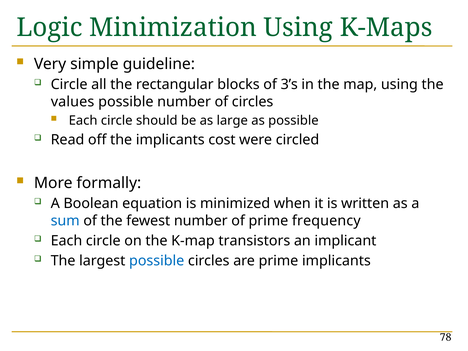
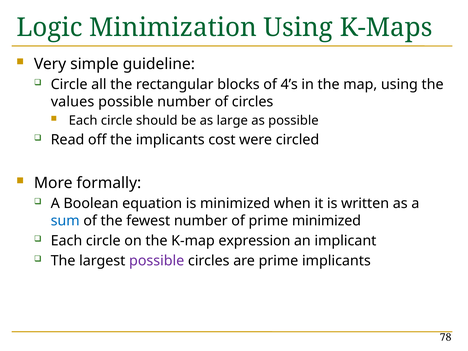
3’s: 3’s -> 4’s (289, 85)
prime frequency: frequency -> minimized (326, 221)
transistors: transistors -> expression (254, 241)
possible colour: blue -> purple (157, 261)
